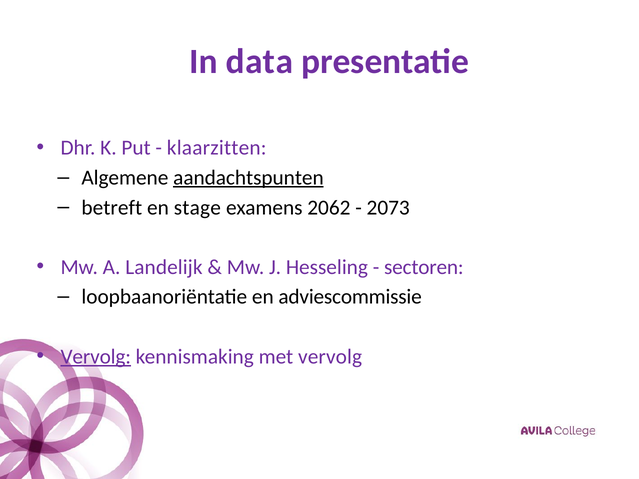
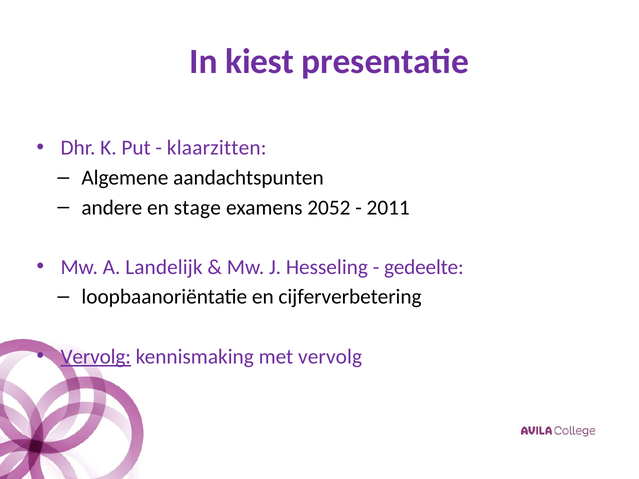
data: data -> kiest (260, 62)
aandachtspunten underline: present -> none (248, 178)
betreft: betreft -> andere (112, 208)
2062: 2062 -> 2052 (329, 208)
2073: 2073 -> 2011 (388, 208)
sectoren: sectoren -> gedeelte (424, 267)
adviescommissie: adviescommissie -> cijferverbetering (350, 297)
